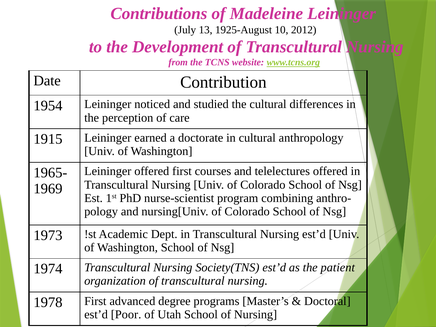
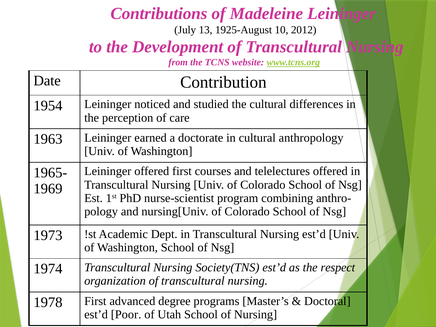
1915: 1915 -> 1963 (48, 139)
patient: patient -> respect (338, 267)
